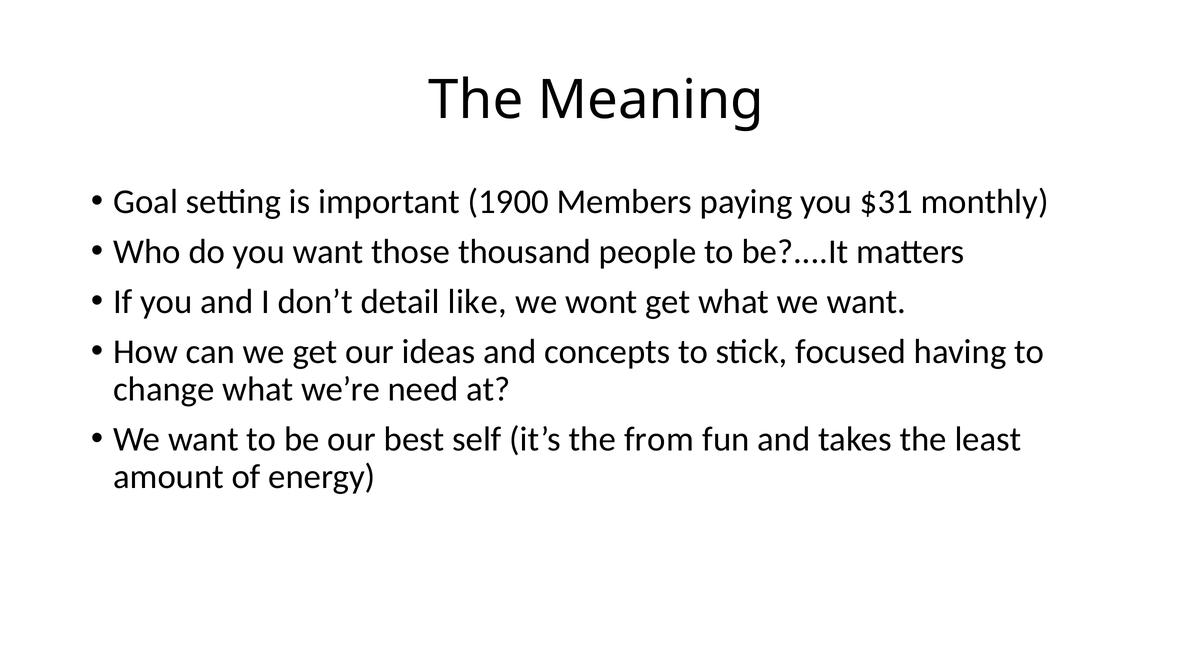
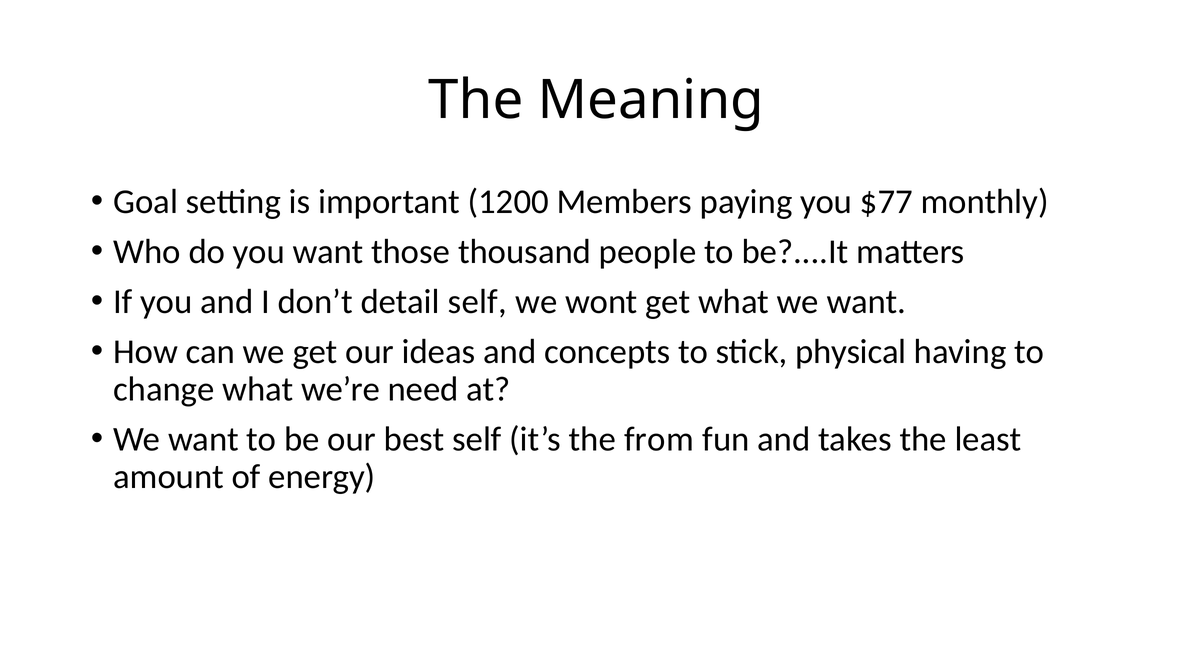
1900: 1900 -> 1200 (508, 202)
$31: $31 -> $77 (886, 202)
detail like: like -> self (477, 302)
focused: focused -> physical (851, 352)
